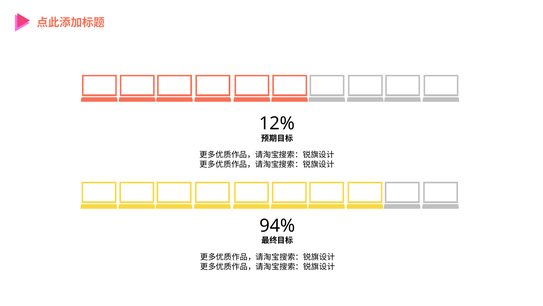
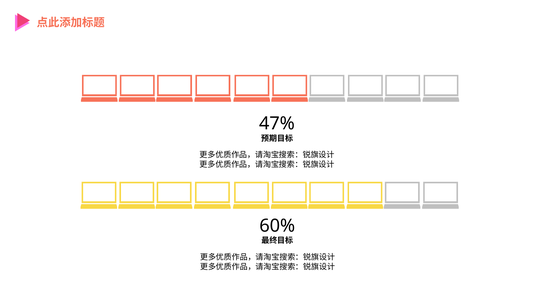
12%: 12% -> 47% (277, 123)
94%: 94% -> 60% (277, 225)
